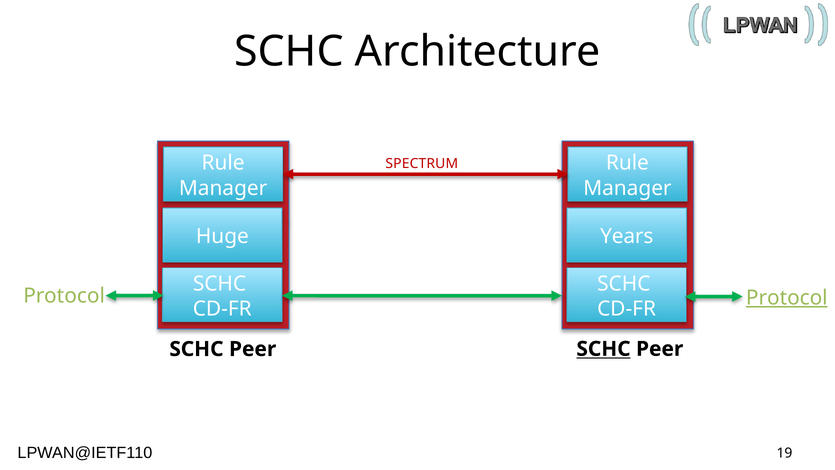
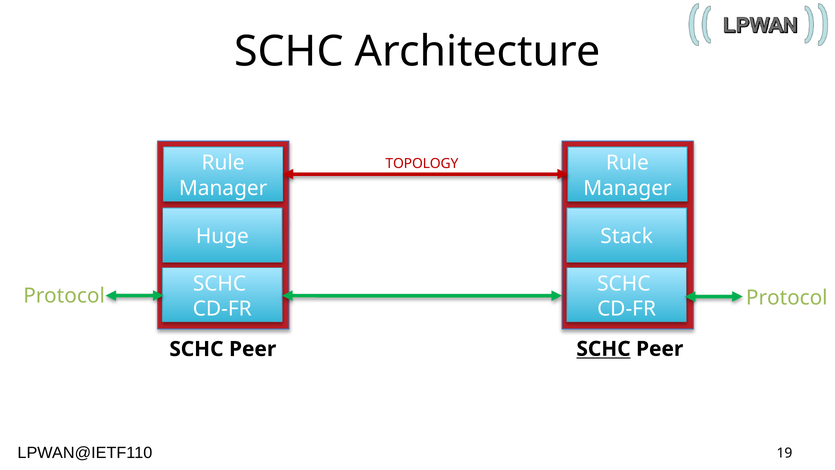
SPECTRUM: SPECTRUM -> TOPOLOGY (422, 164)
Years: Years -> Stack (627, 236)
Protocol underline: present -> none (787, 297)
